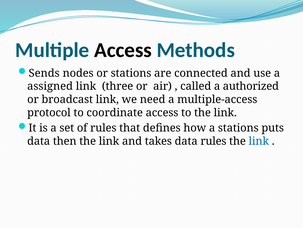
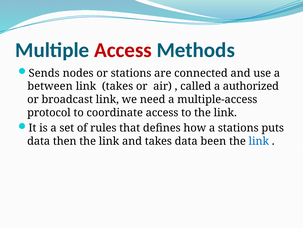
Access colour: black -> red (123, 50)
assigned: assigned -> between (50, 86)
link three: three -> takes (118, 86)
data rules: rules -> been (213, 141)
